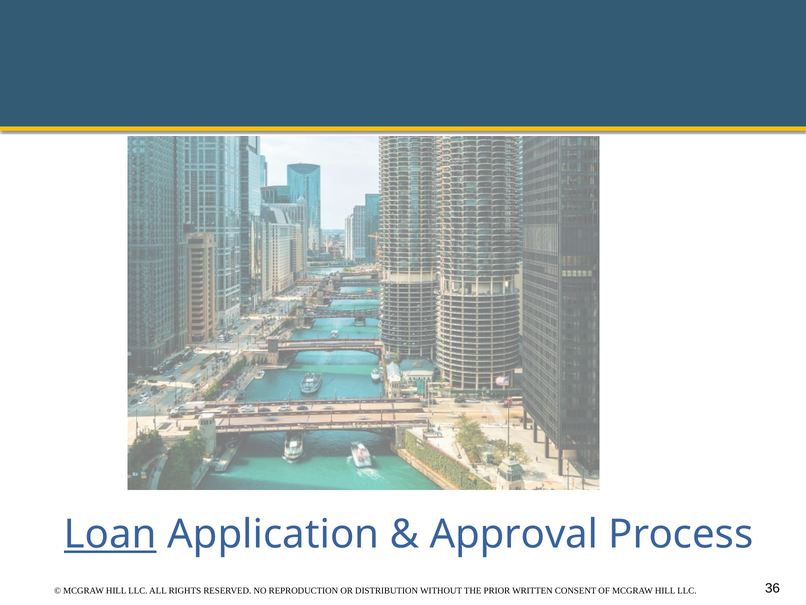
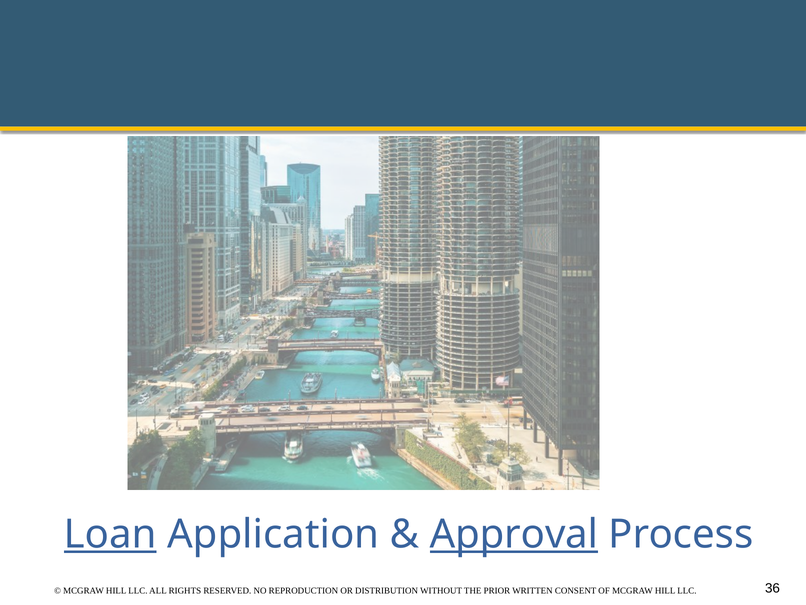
Approval underline: none -> present (514, 534)
